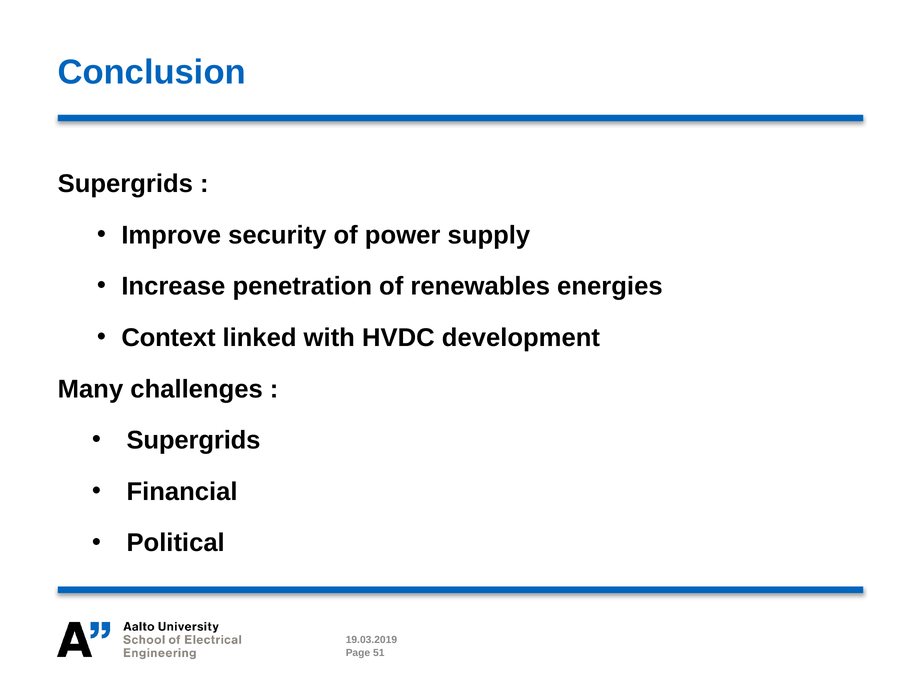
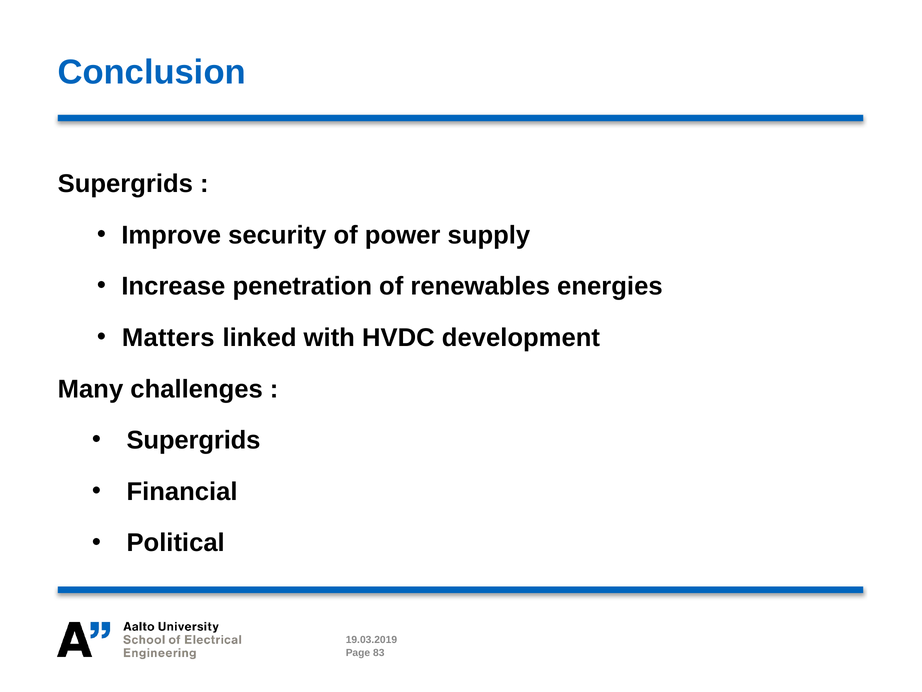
Context: Context -> Matters (168, 337)
51: 51 -> 83 (379, 652)
